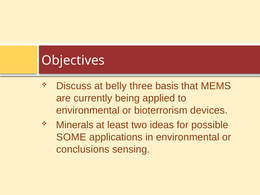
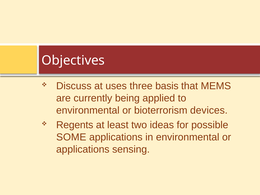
belly: belly -> uses (116, 86)
Minerals: Minerals -> Regents (75, 125)
conclusions: conclusions -> applications (83, 149)
